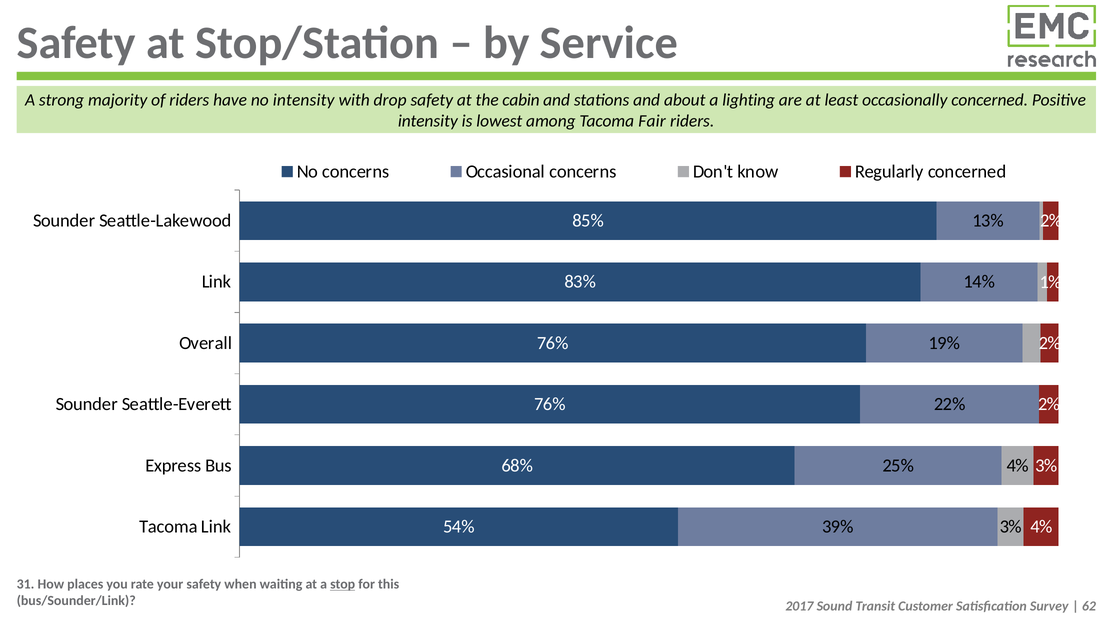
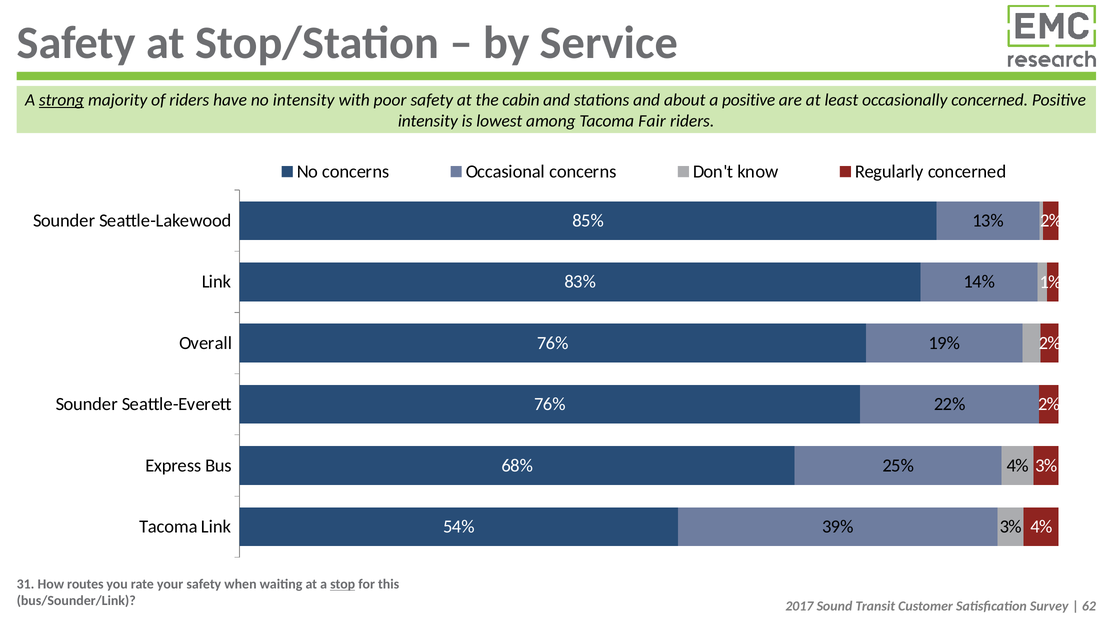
strong underline: none -> present (62, 100)
drop: drop -> poor (390, 100)
a lighting: lighting -> positive (749, 100)
places: places -> routes (85, 584)
